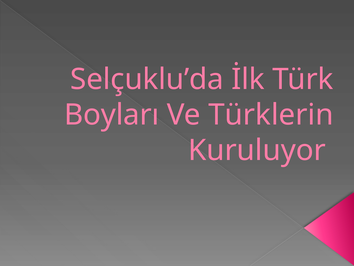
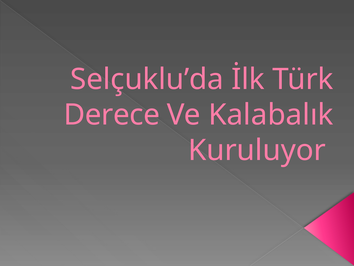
Boyları: Boyları -> Derece (112, 115)
Türklerin: Türklerin -> Kalabalık (271, 115)
